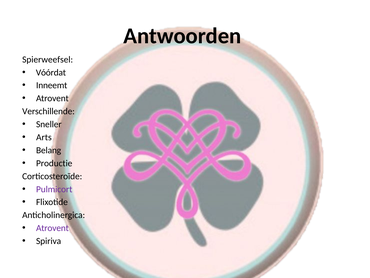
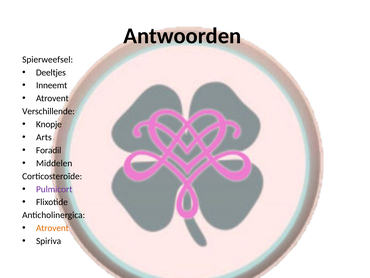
Vóórdat: Vóórdat -> Deeltjes (51, 72)
Sneller: Sneller -> Knopje (49, 124)
Belang: Belang -> Foradil (49, 150)
Productie: Productie -> Middelen (54, 163)
Atrovent colour: purple -> orange (52, 228)
